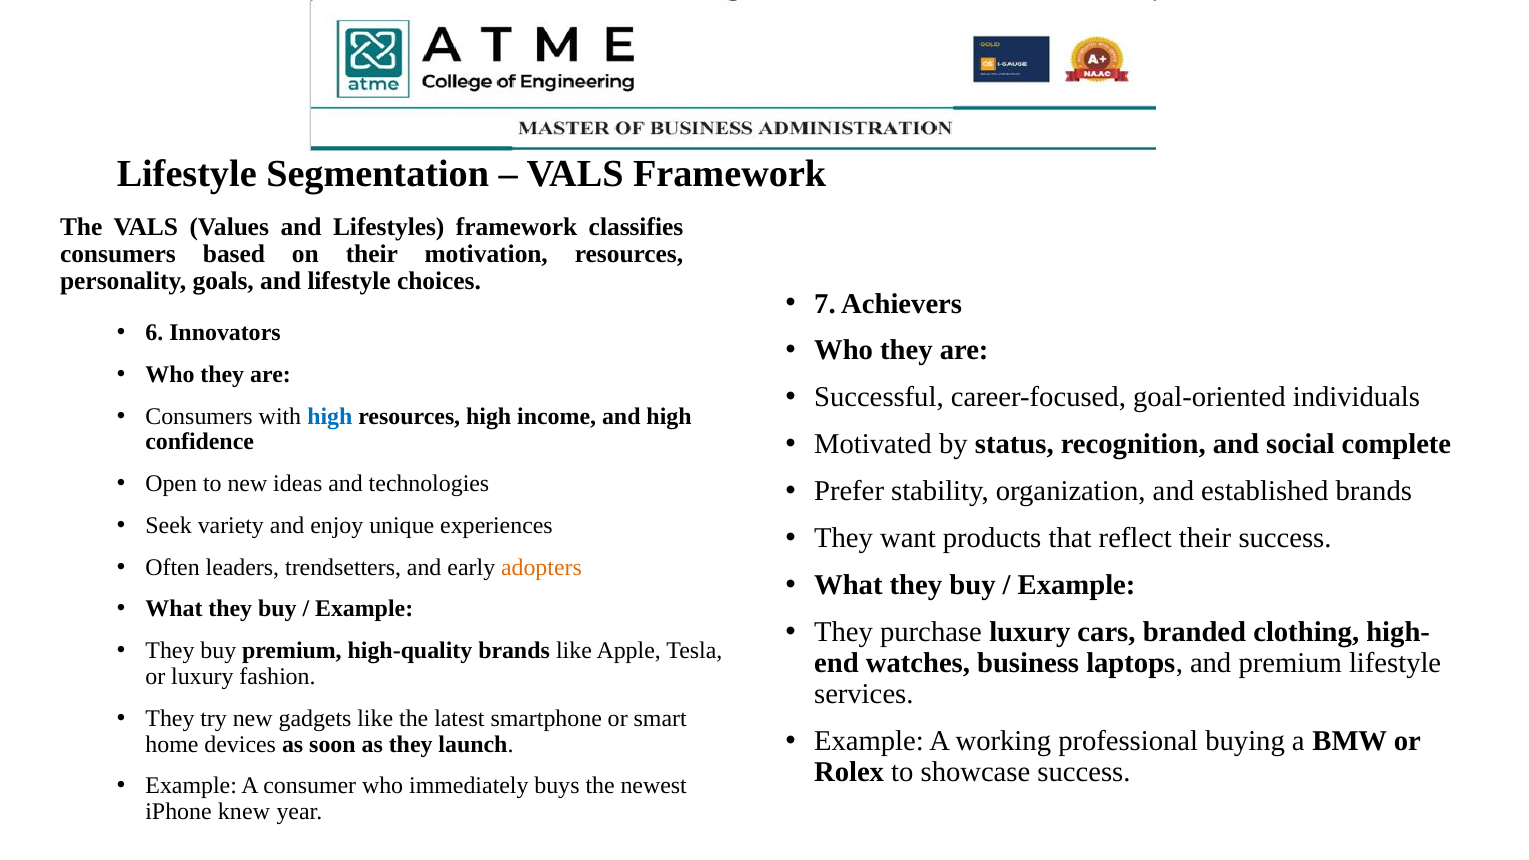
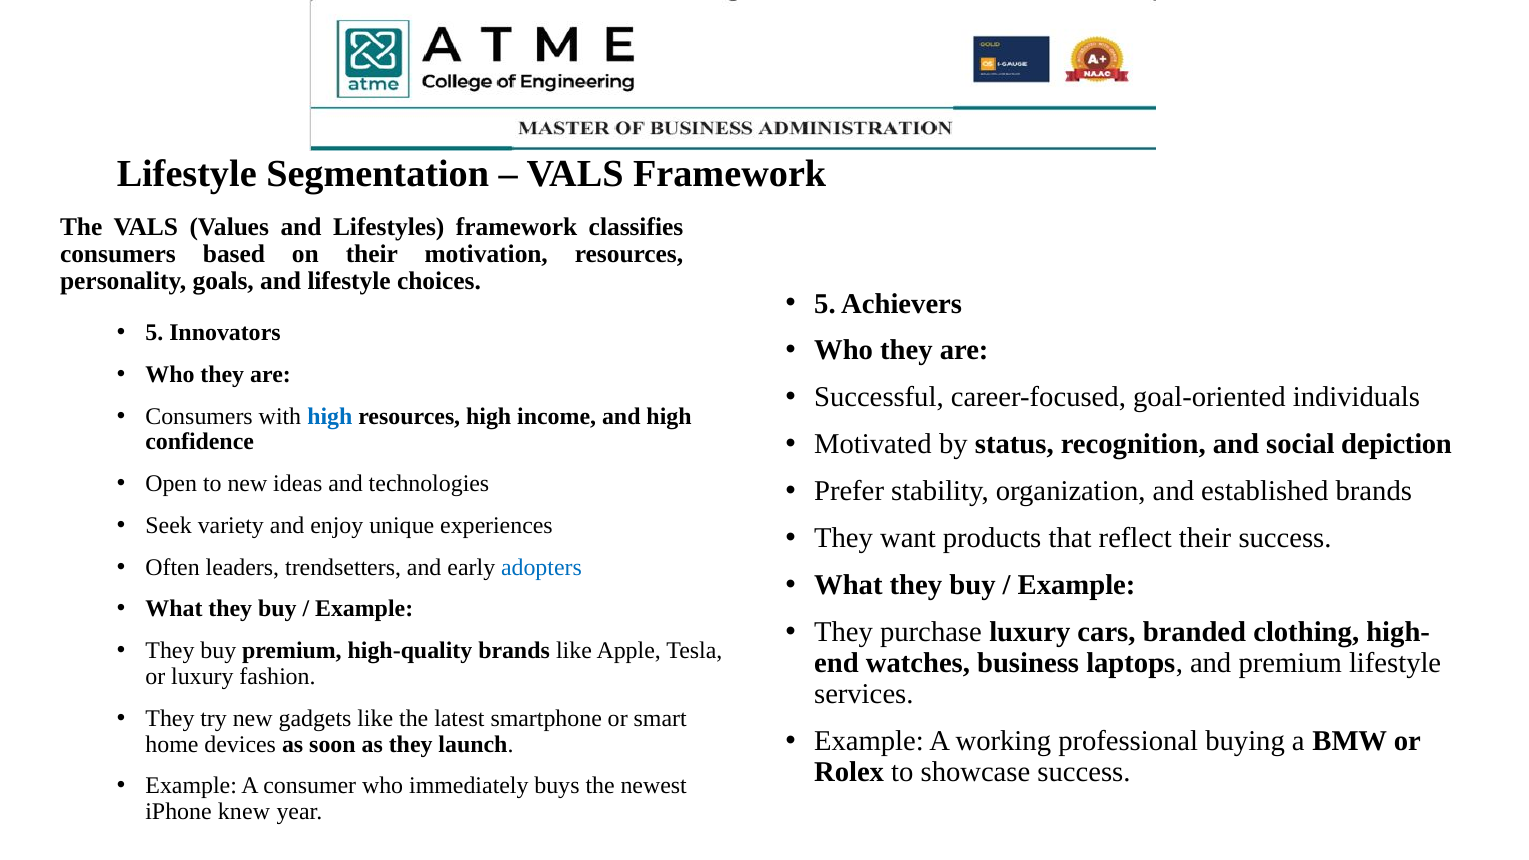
7: 7 -> 5 (825, 304)
6: 6 -> 5 (154, 333)
complete: complete -> depiction (1397, 444)
adopters colour: orange -> blue (541, 567)
